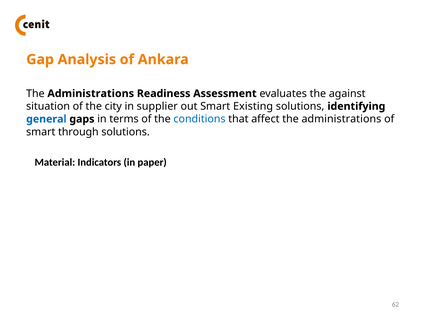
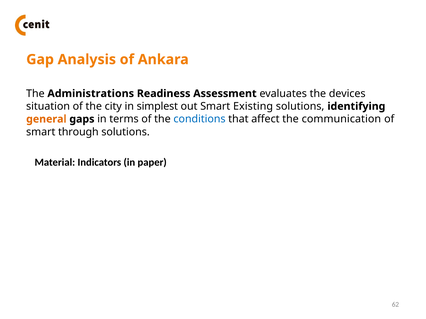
against: against -> devices (347, 94)
supplier: supplier -> simplest (157, 106)
general colour: blue -> orange (46, 119)
affect the administrations: administrations -> communication (341, 119)
